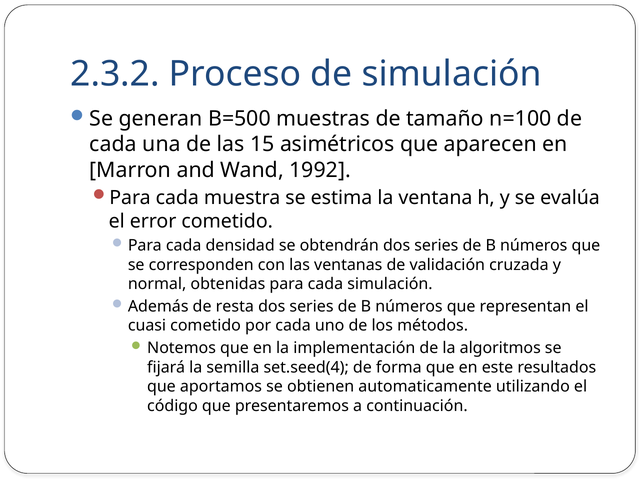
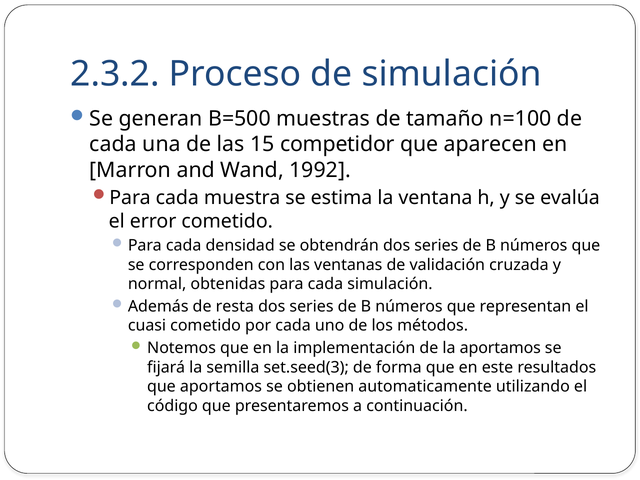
asimétricos: asimétricos -> competidor (337, 144)
la algoritmos: algoritmos -> aportamos (500, 348)
set.seed(4: set.seed(4 -> set.seed(3 (306, 367)
